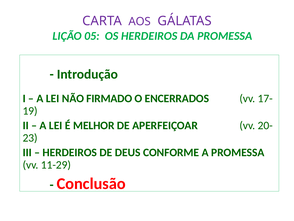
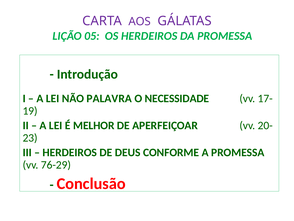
FIRMADO: FIRMADO -> PALAVRA (109, 98)
ENCERRADOS: ENCERRADOS -> NECESSIDADE (177, 98)
11-29: 11-29 -> 76-29 (56, 164)
